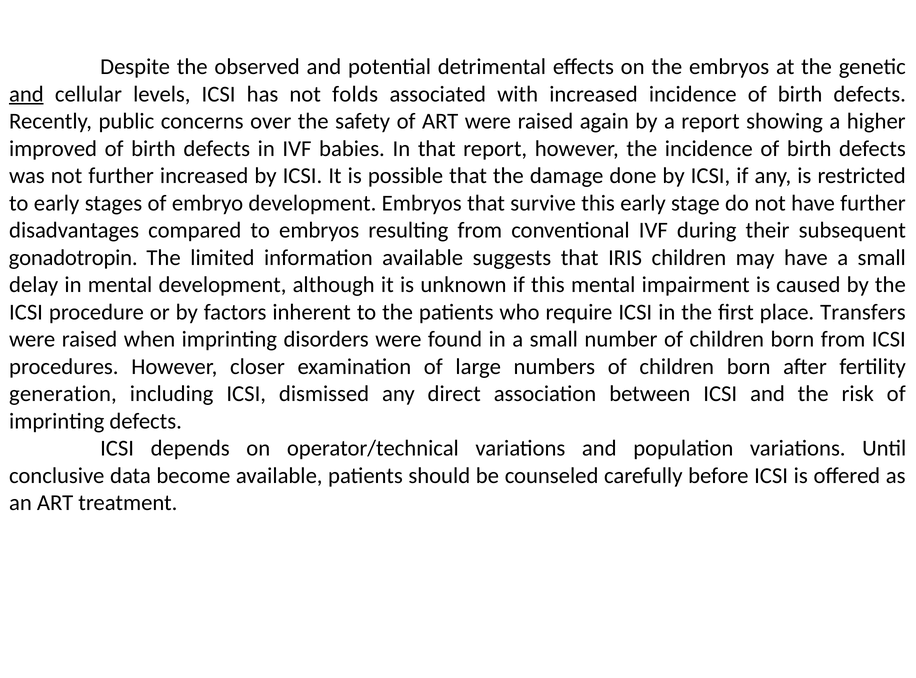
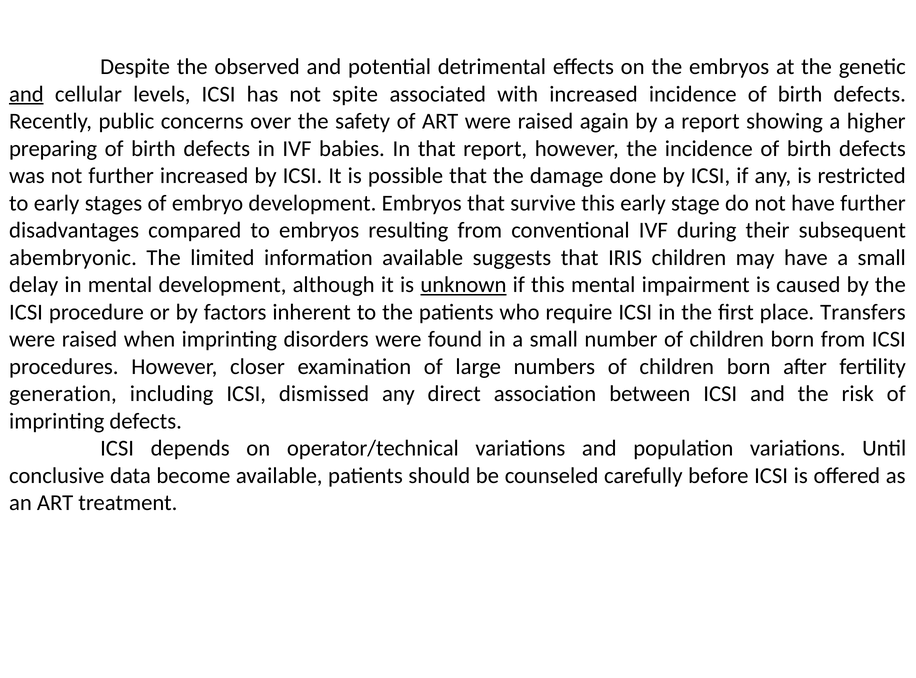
folds: folds -> spite (355, 94)
improved: improved -> preparing (53, 149)
gonadotropin: gonadotropin -> abembryonic (73, 258)
unknown underline: none -> present (463, 285)
